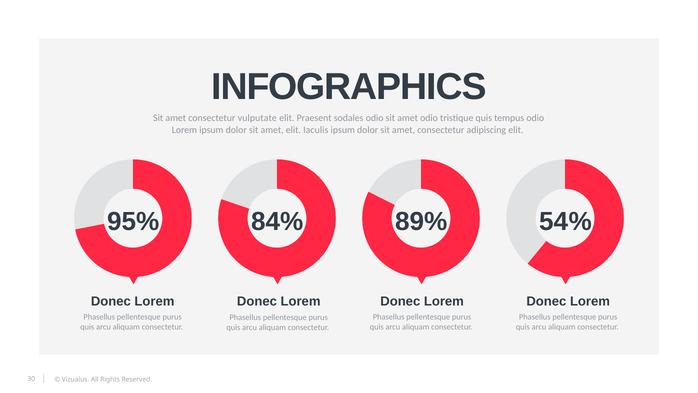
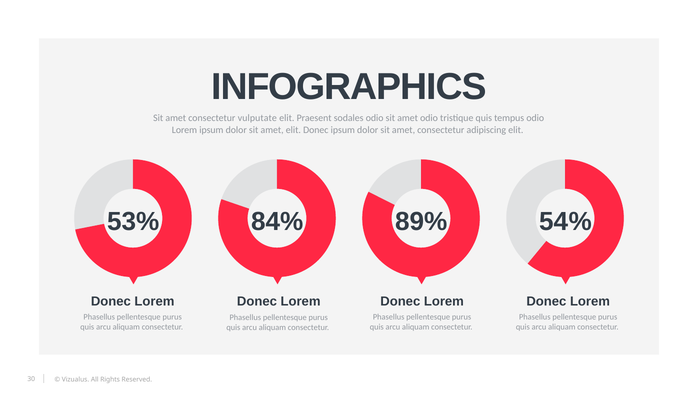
elit Iaculis: Iaculis -> Donec (316, 130)
95%: 95% -> 53% (133, 221)
